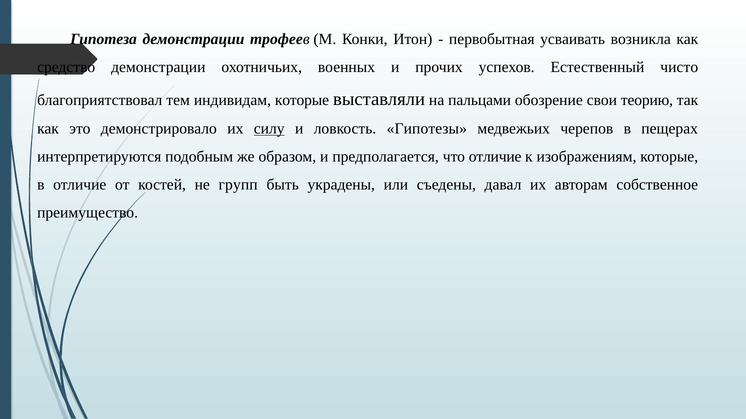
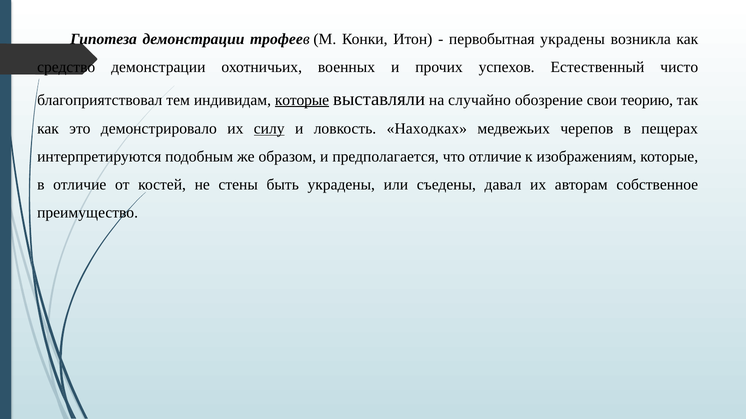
первобытная усваивать: усваивать -> украдены (573, 39)
которые underline: none -> present (302, 100)
пальцами: пальцами -> случайно (479, 100)
Гипотезы: Гипотезы -> Находках (427, 129)
групп: групп -> стены (238, 185)
